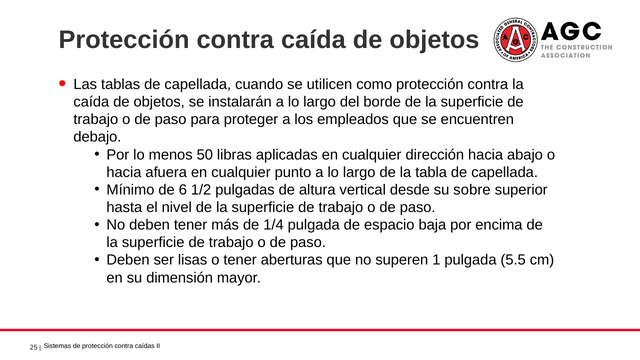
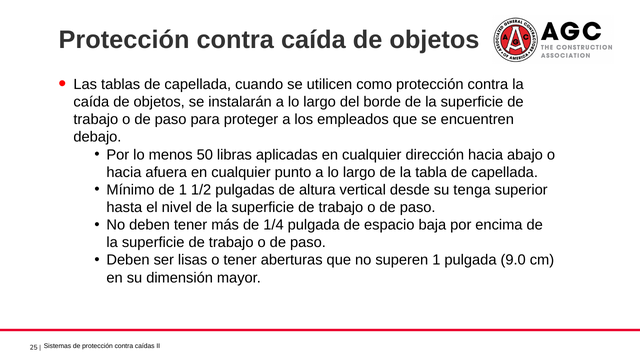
de 6: 6 -> 1 (183, 190)
sobre: sobre -> tenga (472, 190)
5.5: 5.5 -> 9.0 (513, 260)
